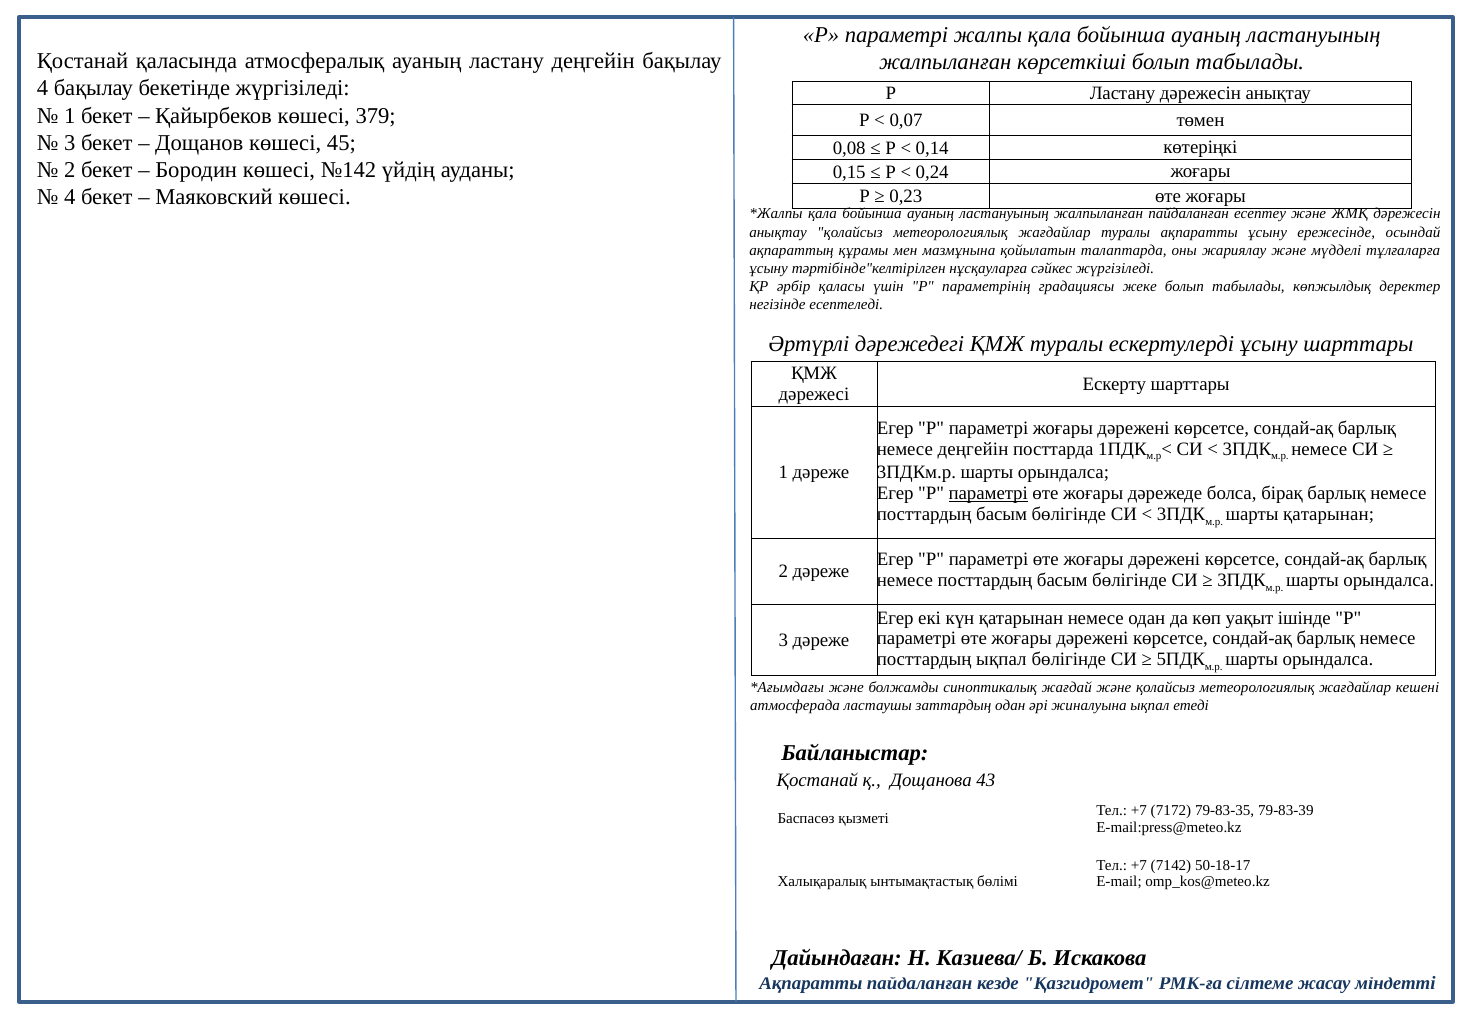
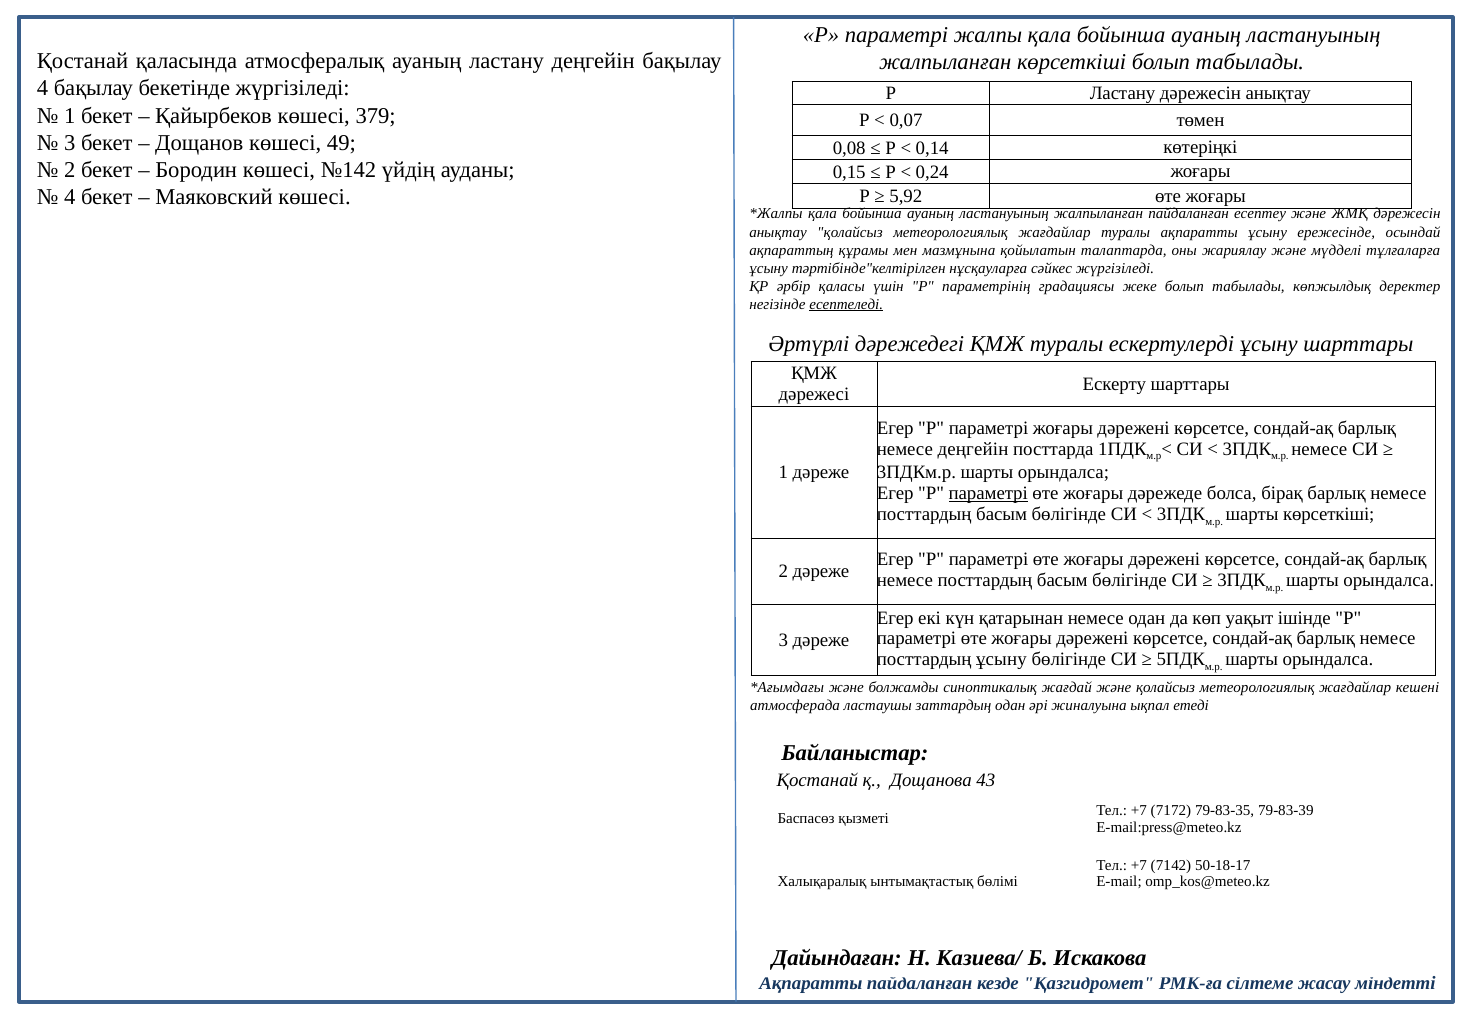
45: 45 -> 49 (341, 143)
0,23: 0,23 -> 5,92 (906, 197)
есептеледі underline: none -> present (846, 304)
шарты қатарынан: қатарынан -> көрсеткіші (1329, 514)
посттардың ықпал: ықпал -> ұсыну (1001, 660)
